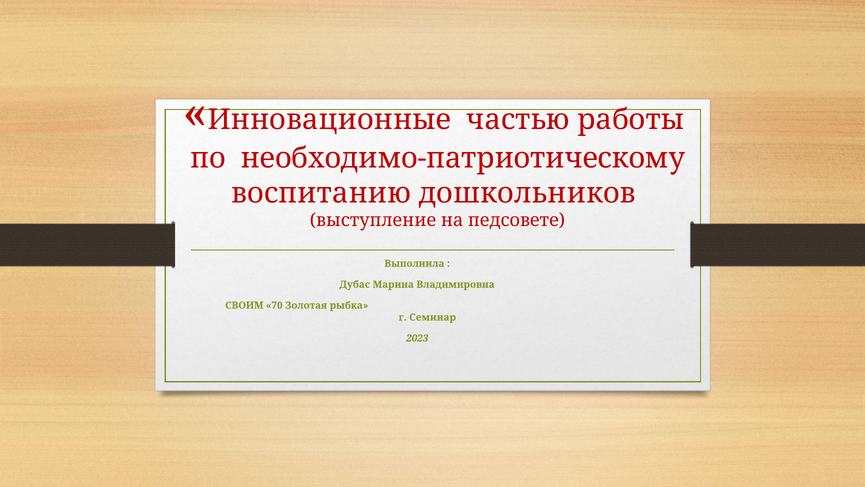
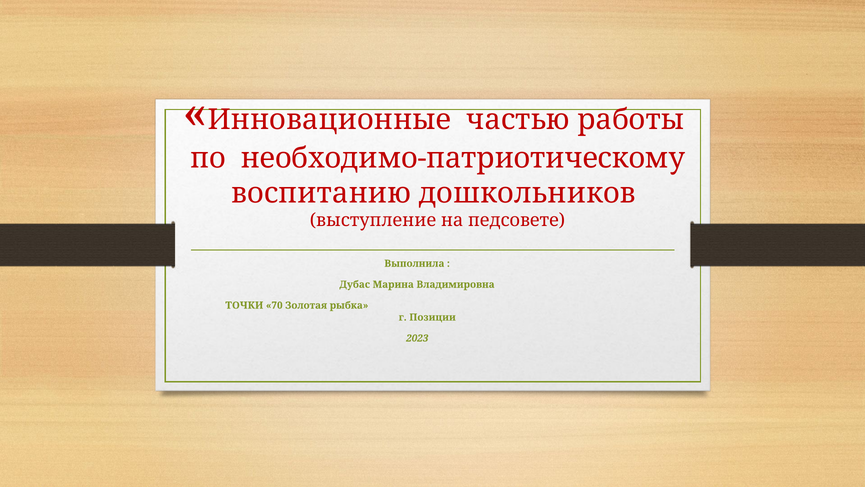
СВОИМ: СВОИМ -> ТОЧКИ (244, 305)
Семинар: Семинар -> Позиции (433, 317)
